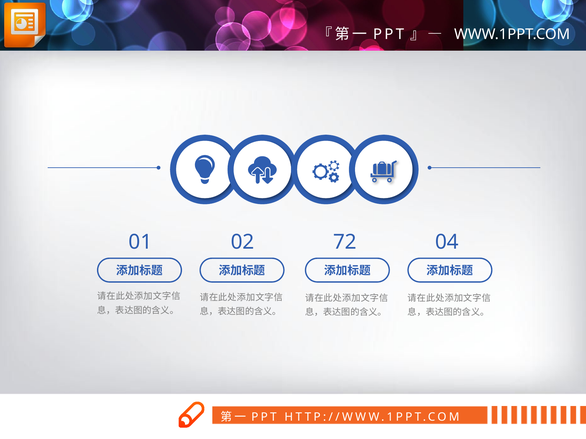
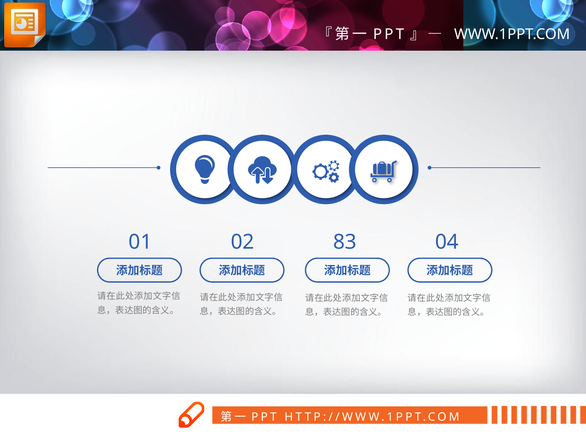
72: 72 -> 83 (345, 242)
